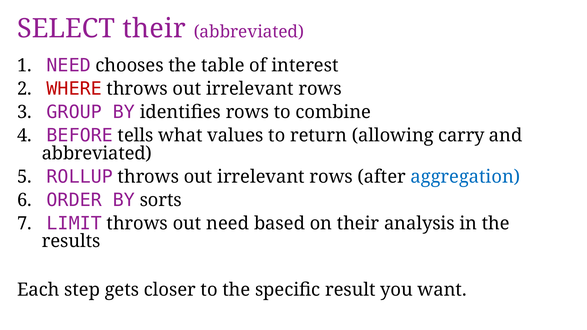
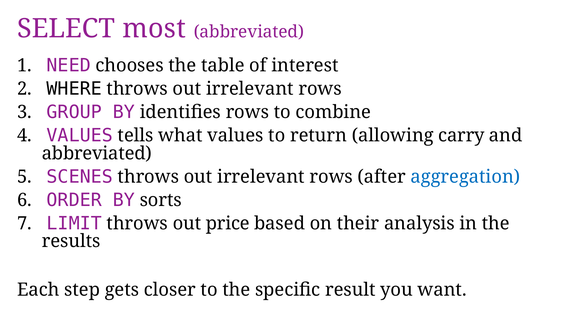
SELECT their: their -> most (154, 29)
WHERE colour: red -> black (74, 89)
BEFORE: BEFORE -> VALUES (80, 136)
ROLLUP: ROLLUP -> SCENES (80, 177)
out need: need -> price (228, 223)
